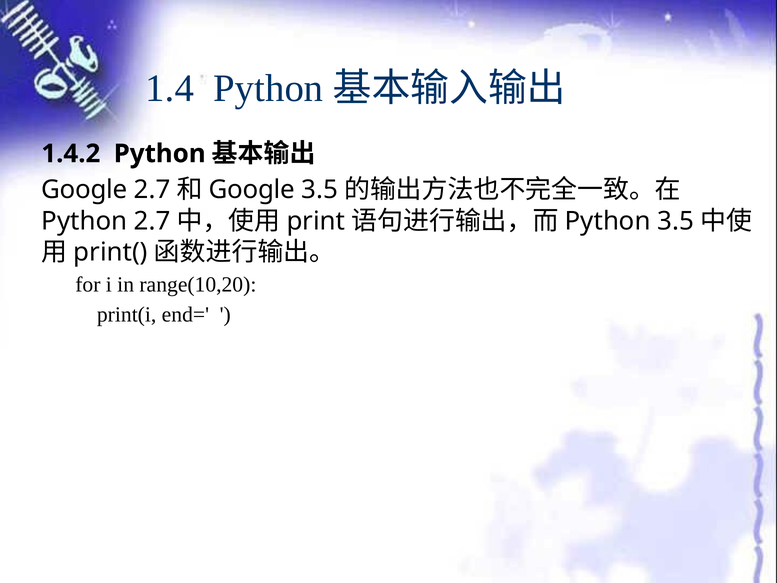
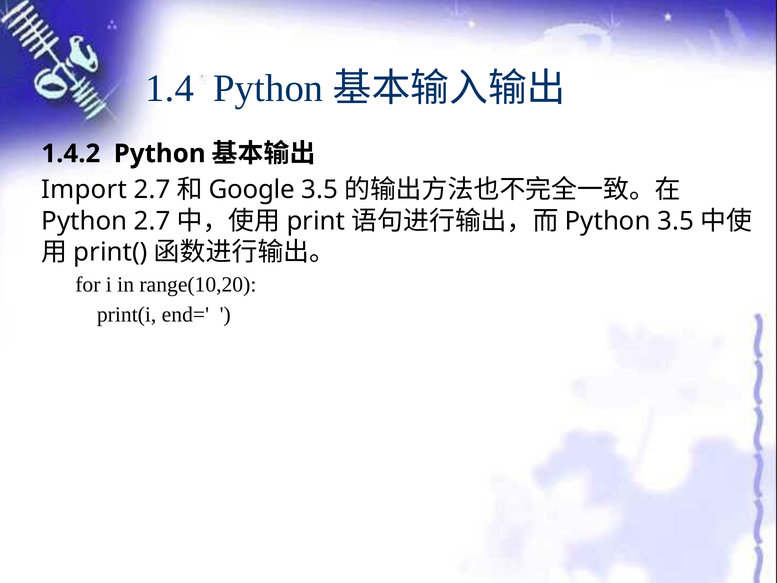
Google: Google -> Import (84, 190)
